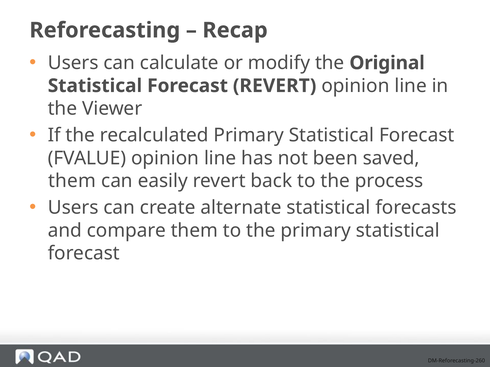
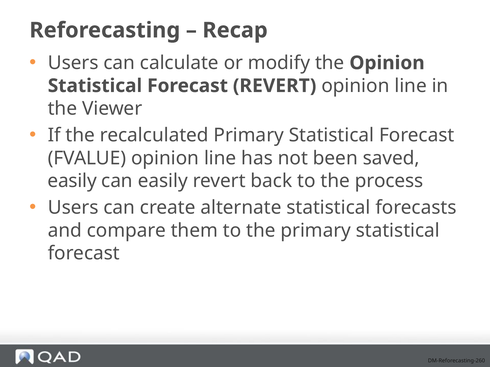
the Original: Original -> Opinion (387, 63)
them: them -> easily (72, 181)
